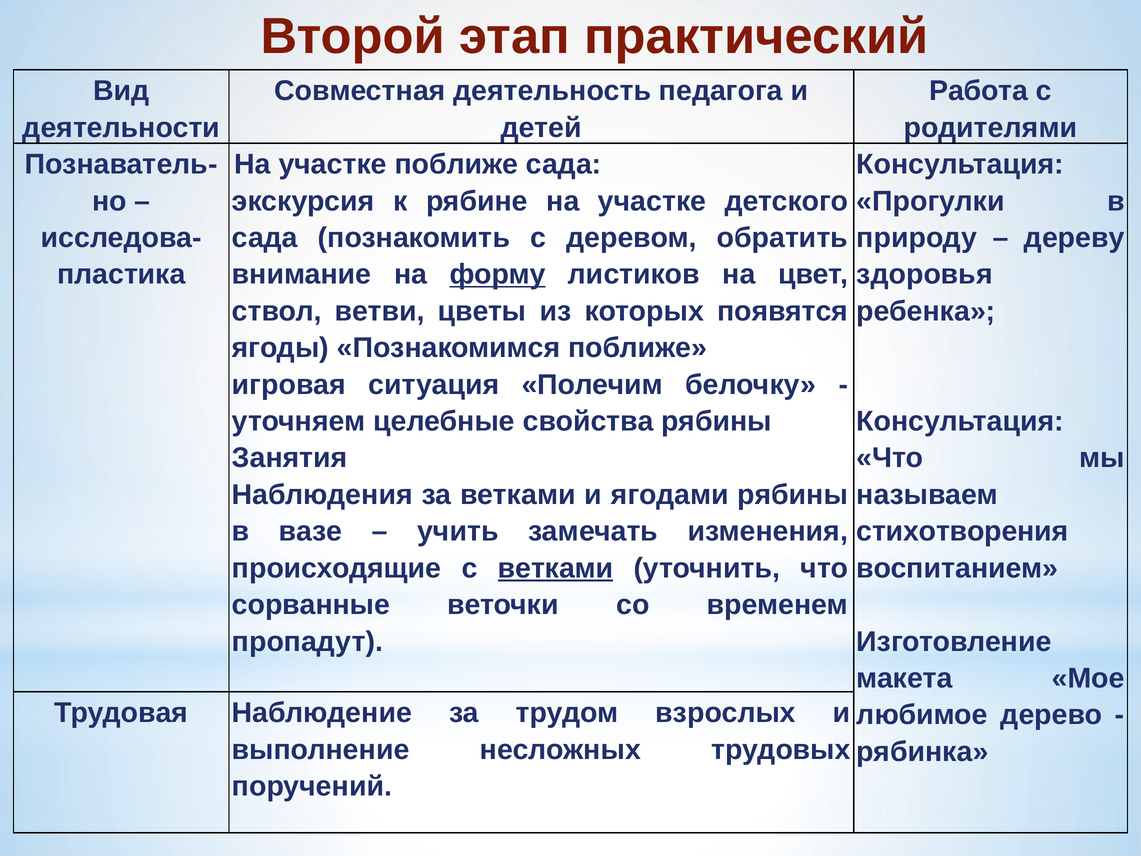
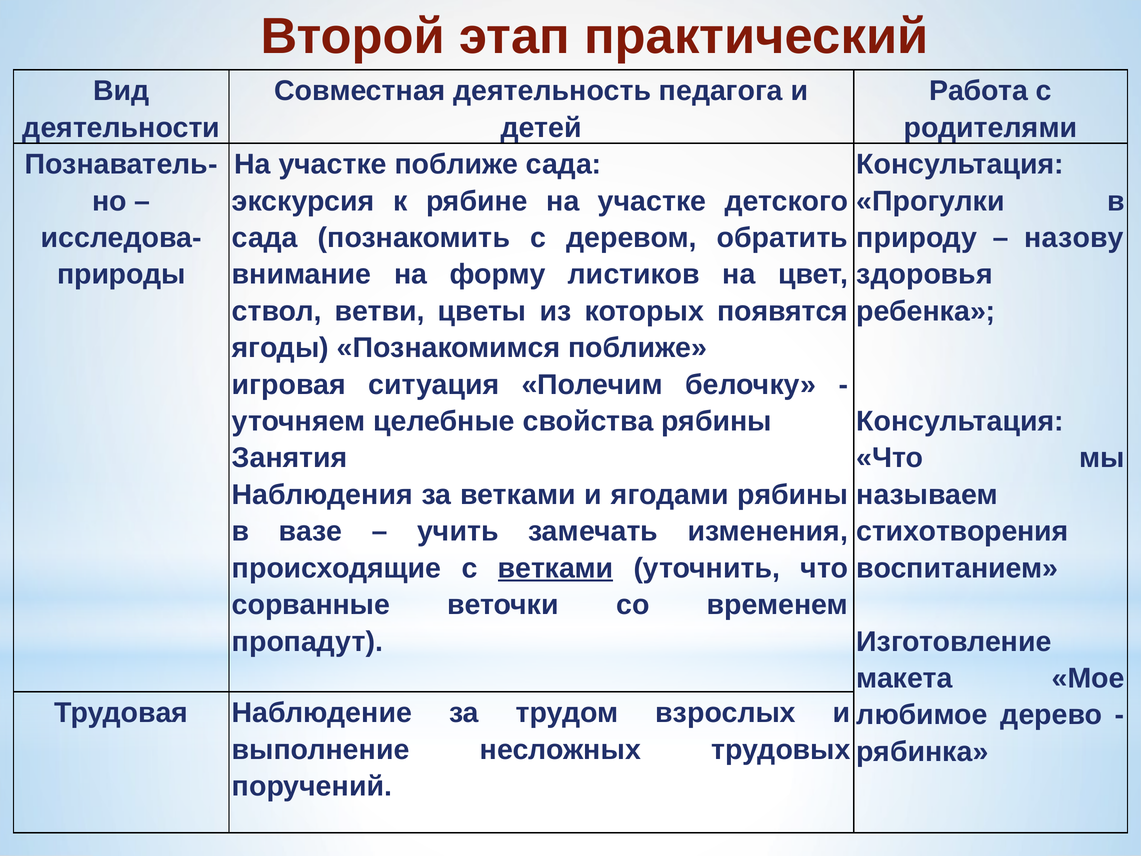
дереву: дереву -> назову (1074, 238)
пластика: пластика -> природы (121, 274)
форму underline: present -> none (498, 274)
